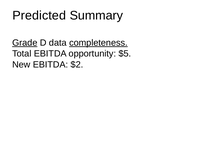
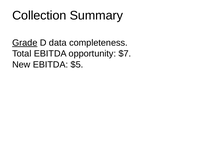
Predicted: Predicted -> Collection (39, 15)
completeness underline: present -> none (98, 43)
$5: $5 -> $7 (125, 54)
$2: $2 -> $5 (77, 65)
